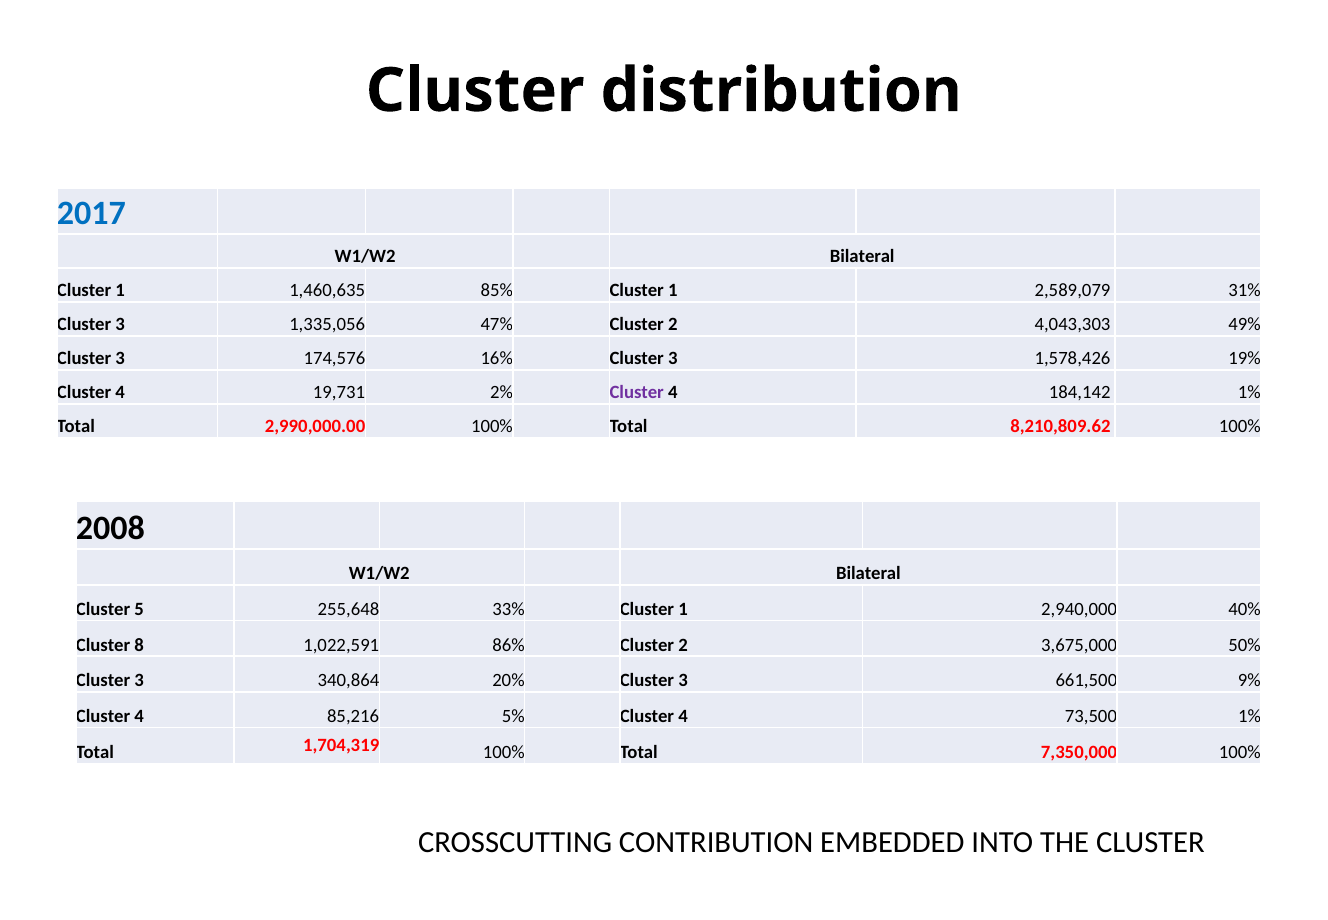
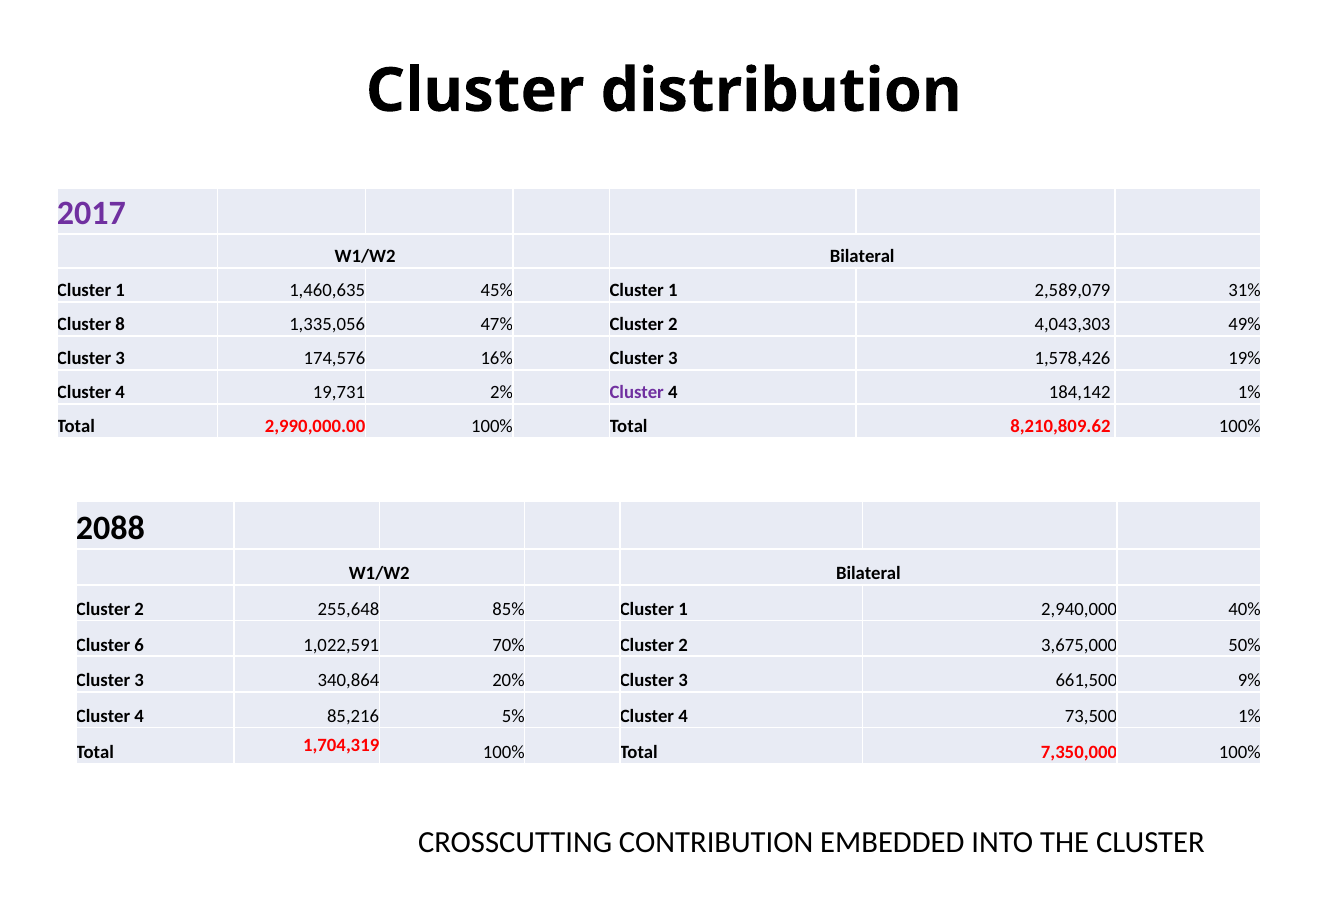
2017 colour: blue -> purple (91, 213)
85%: 85% -> 45% (497, 291)
3: 3 -> 8 (120, 325)
2008: 2008 -> 2088 (110, 528)
5: 5 -> 2 (139, 609)
33%: 33% -> 85% (508, 609)
8: 8 -> 6 (139, 644)
86%: 86% -> 70% (508, 644)
